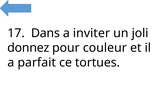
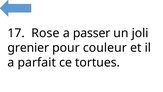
Dans: Dans -> Rose (45, 33)
inviter: inviter -> passer (92, 33)
donnez: donnez -> grenier (28, 48)
